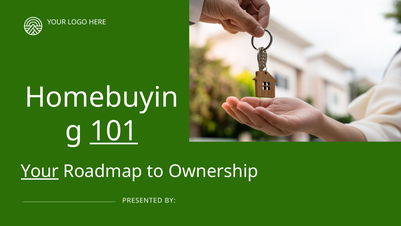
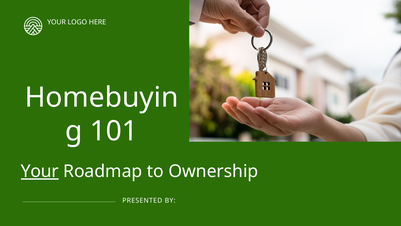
101 underline: present -> none (114, 131)
